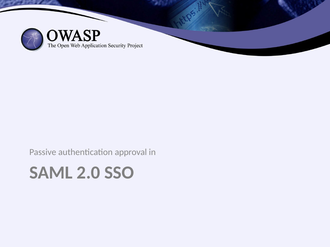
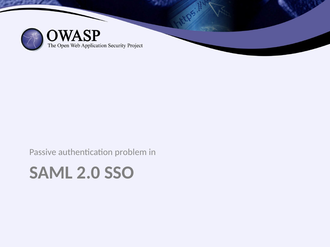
approval: approval -> problem (131, 153)
